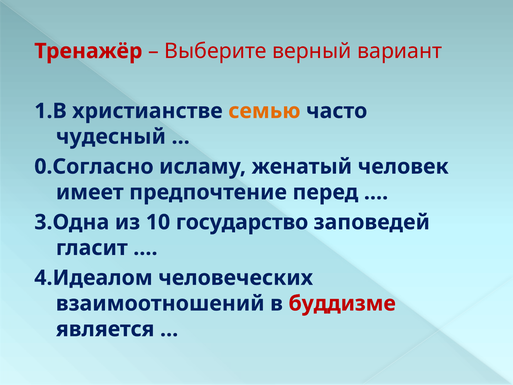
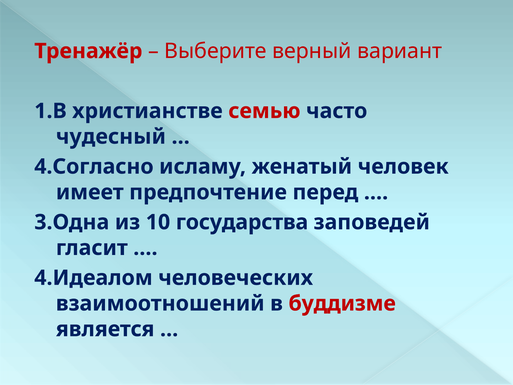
семью colour: orange -> red (264, 111)
0.Согласно: 0.Согласно -> 4.Согласно (94, 166)
государство: государство -> государства (242, 222)
